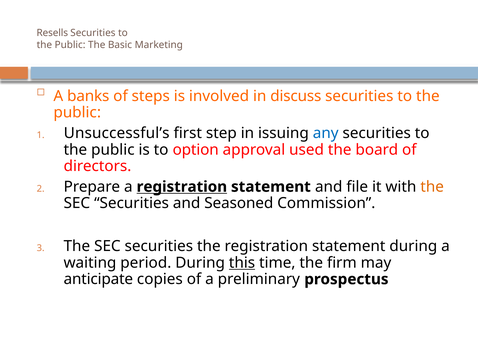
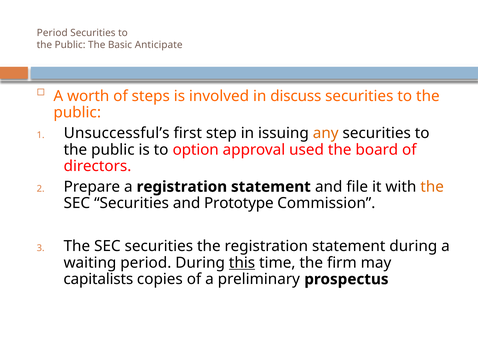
Resells: Resells -> Period (52, 33)
Marketing: Marketing -> Anticipate (159, 45)
banks: banks -> worth (88, 96)
any colour: blue -> orange (326, 133)
registration underline: present -> none (182, 187)
Seasoned: Seasoned -> Prototype (239, 203)
anticipate: anticipate -> capitalists (98, 280)
